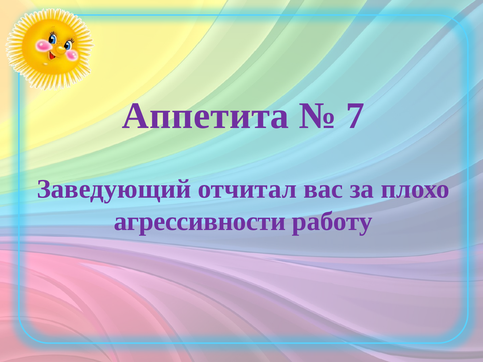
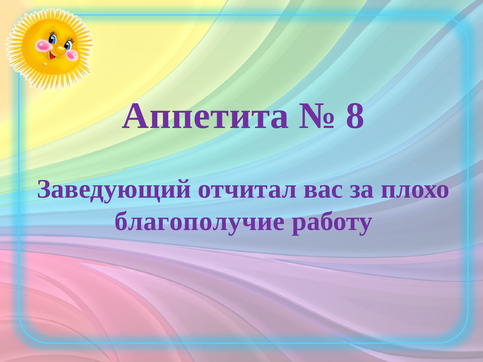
7: 7 -> 8 (355, 116)
агрессивности: агрессивности -> благополучие (200, 221)
